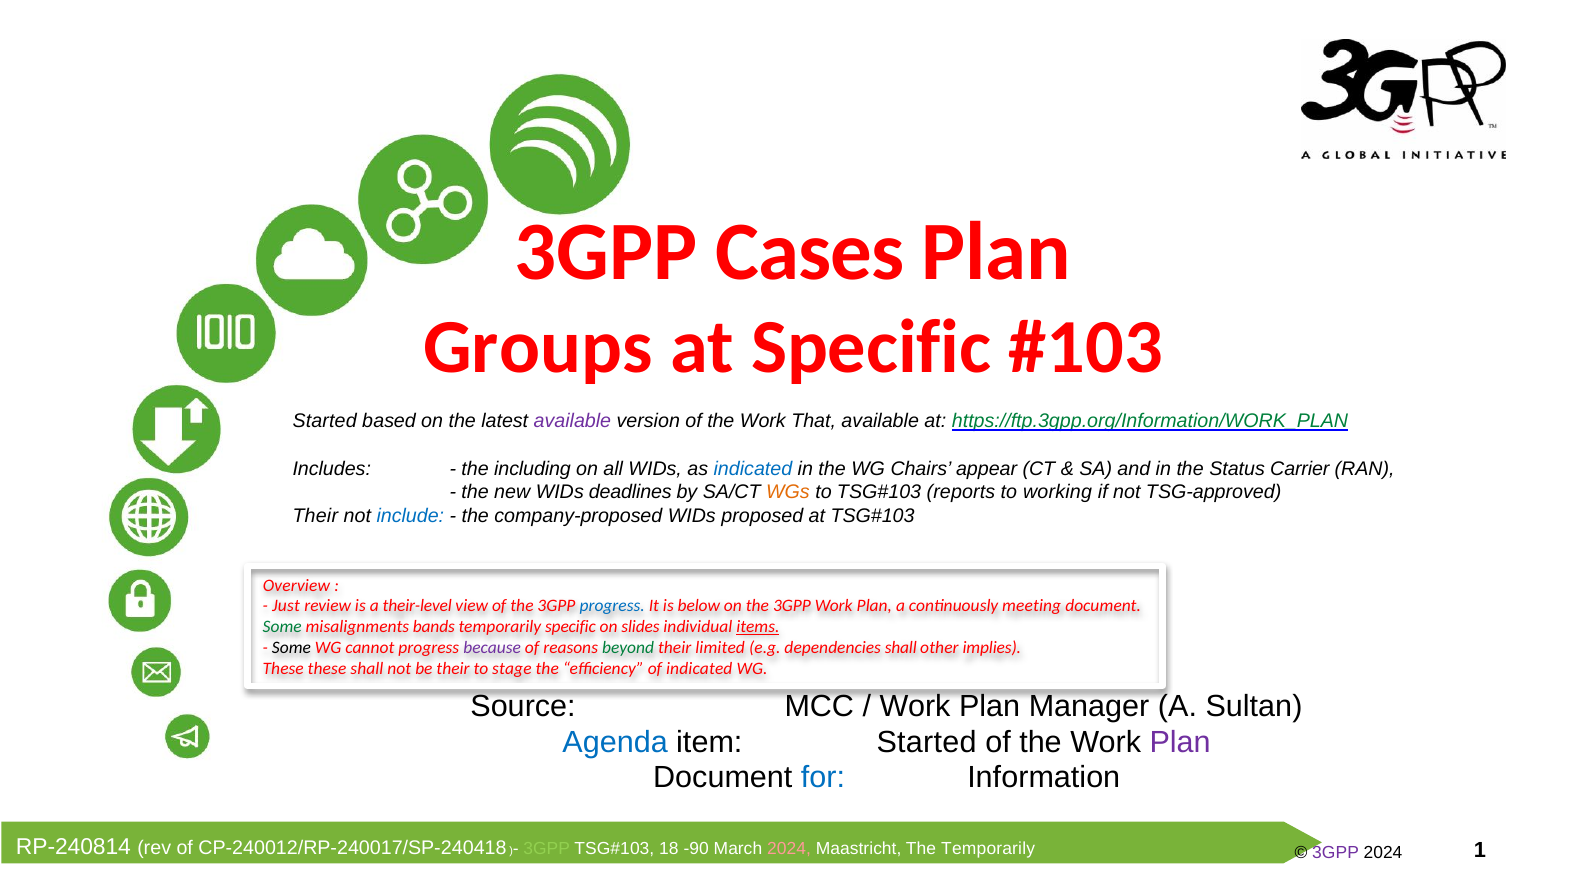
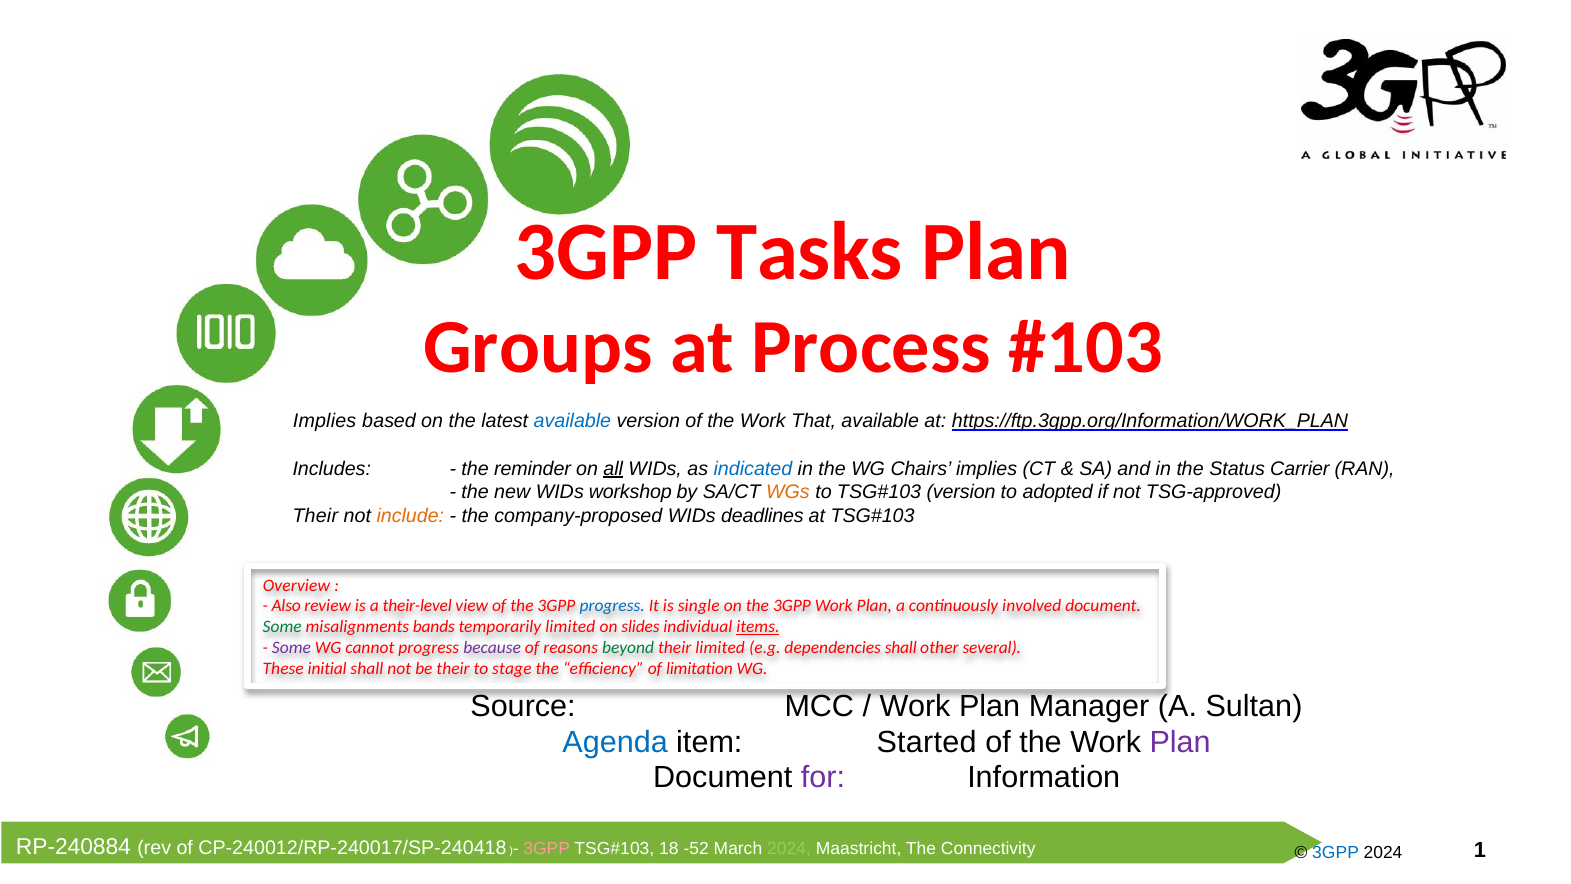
Cases: Cases -> Tasks (810, 253)
at Specific: Specific -> Process (871, 348)
Started: Started -> Implies (325, 421)
available colour: purple -> blue (572, 421)
https://ftp.3gpp.org/Information/WORK_PLAN colour: green -> black (1150, 421)
including: including -> reminder (533, 468)
all underline: none -> present (613, 468)
Chairs appear: appear -> implies (987, 468)
deadlines: deadlines -> workshop (630, 492)
reports: reports -> version (961, 492)
working: working -> adopted (1058, 492)
include colour: blue -> orange (410, 516)
proposed: proposed -> deadlines (762, 516)
Just: Just -> Also (286, 606)
below: below -> single (699, 606)
meeting: meeting -> involved (1032, 606)
temporarily specific: specific -> limited (570, 627)
Some colour: black -> purple (291, 648)
implies: implies -> several (992, 648)
These these: these -> initial (327, 669)
of indicated: indicated -> limitation (699, 669)
for colour: blue -> purple (823, 777)
RP-240814: RP-240814 -> RP-240884 (73, 847)
3GPP colour: light green -> pink (547, 848)
-90: -90 -> -52 (696, 848)
2024 colour: pink -> light green (789, 848)
The Temporarily: Temporarily -> Connectivity (988, 848)
3GPP colour: purple -> blue (1336, 852)
